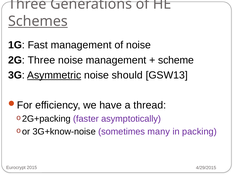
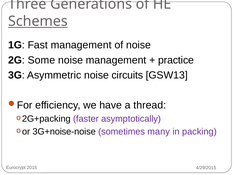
2G Three: Three -> Some (41, 60)
scheme: scheme -> practice (176, 60)
Asymmetric underline: present -> none (54, 75)
should: should -> circuits (127, 75)
3G+know-noise: 3G+know-noise -> 3G+noise-noise (64, 131)
